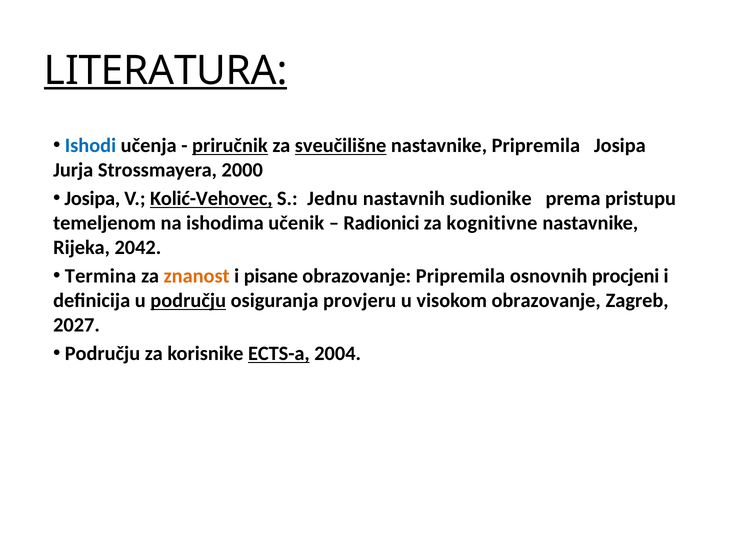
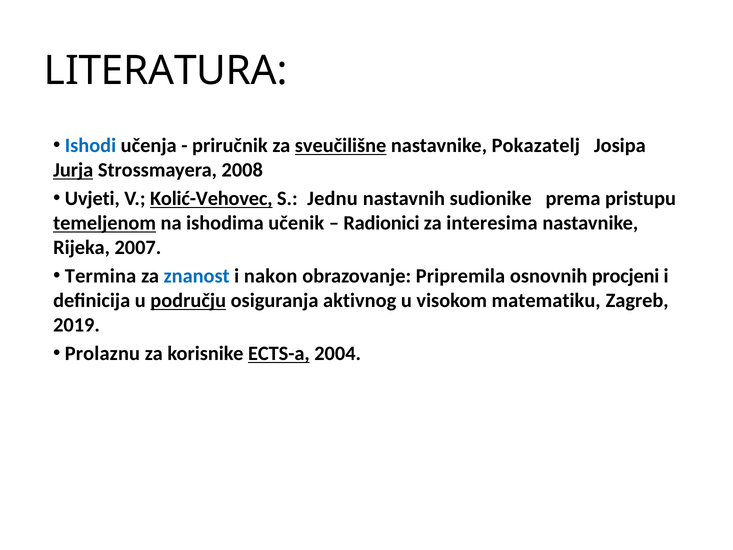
LITERATURA underline: present -> none (166, 71)
priručnik underline: present -> none (230, 146)
nastavnike Pripremila: Pripremila -> Pokazatelj (536, 146)
Jurja underline: none -> present (73, 170)
2000: 2000 -> 2008 (242, 170)
Josipa: Josipa -> Uvjeti (92, 199)
temeljenom underline: none -> present (105, 223)
kognitivne: kognitivne -> interesima (492, 223)
2042: 2042 -> 2007 (138, 248)
znanost colour: orange -> blue (197, 276)
pisane: pisane -> nakon (271, 276)
provjeru: provjeru -> aktivnog (360, 301)
visokom obrazovanje: obrazovanje -> matematiku (546, 301)
2027: 2027 -> 2019 (77, 325)
Području: Području -> Prolaznu (102, 354)
